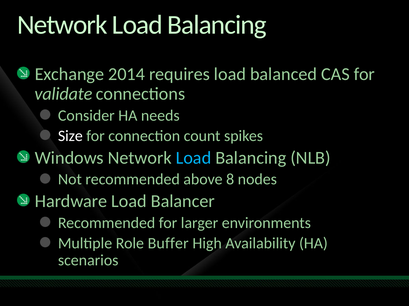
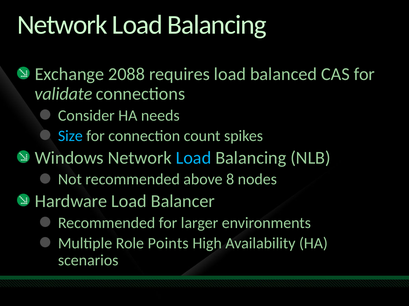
2014: 2014 -> 2088 (127, 74)
Size colour: white -> light blue (70, 136)
Buffer: Buffer -> Points (168, 244)
